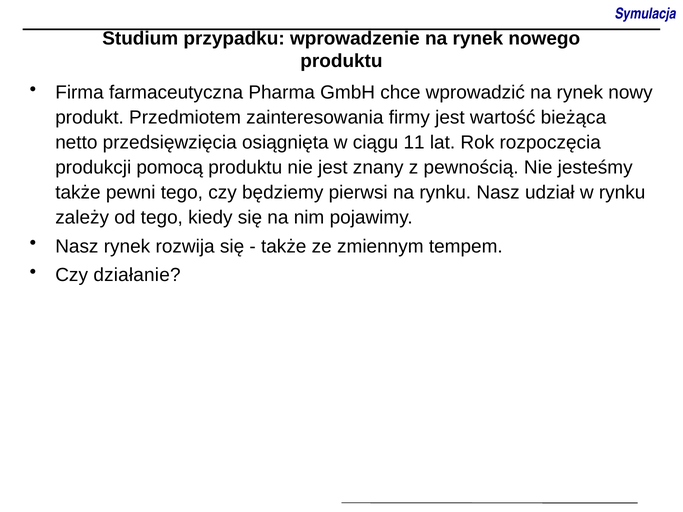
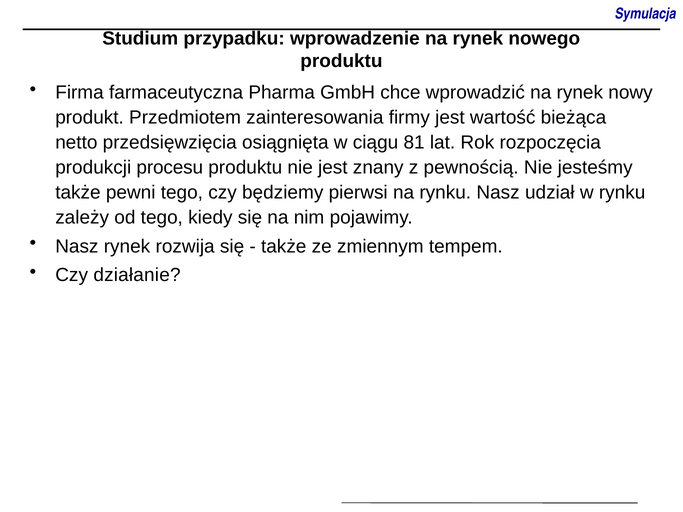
11: 11 -> 81 (414, 142)
pomocą: pomocą -> procesu (170, 168)
